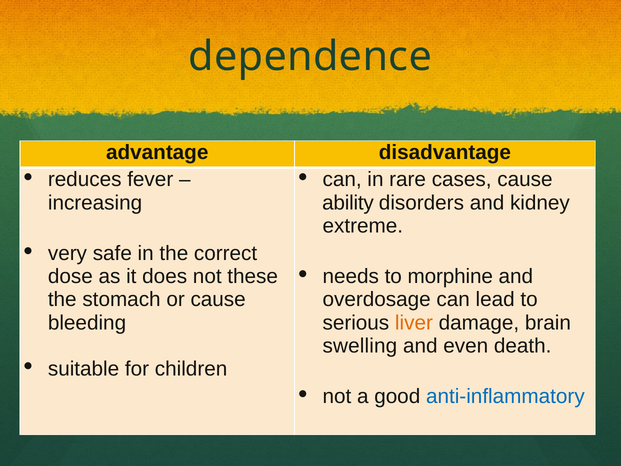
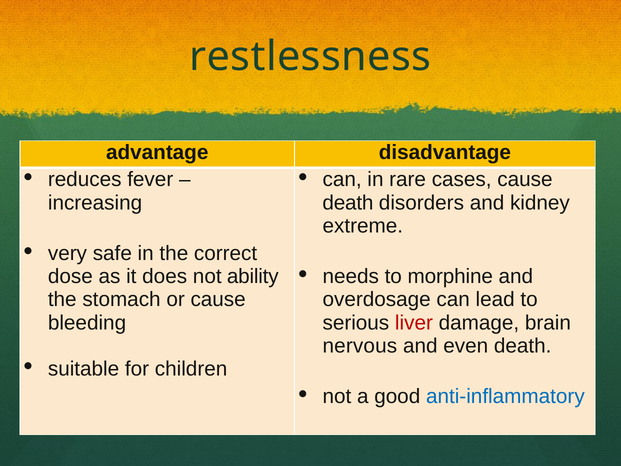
dependence: dependence -> restlessness (310, 56)
ability: ability -> death (348, 203)
these: these -> ability (253, 276)
liver colour: orange -> red (414, 323)
swelling: swelling -> nervous (360, 346)
